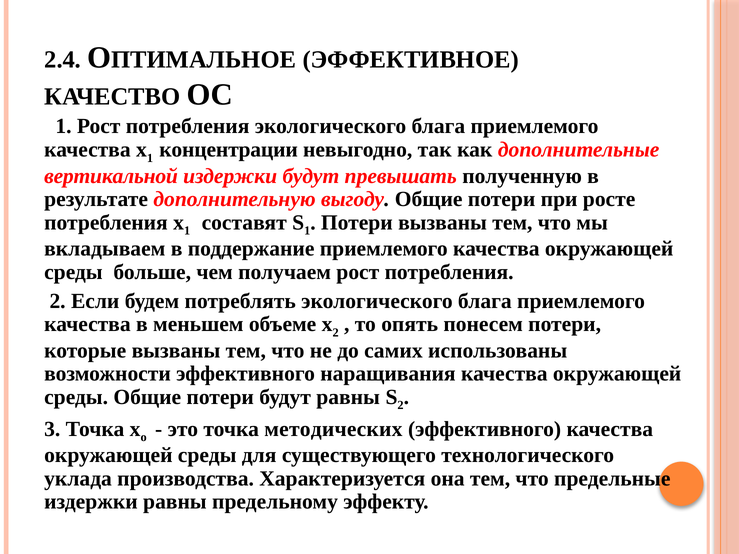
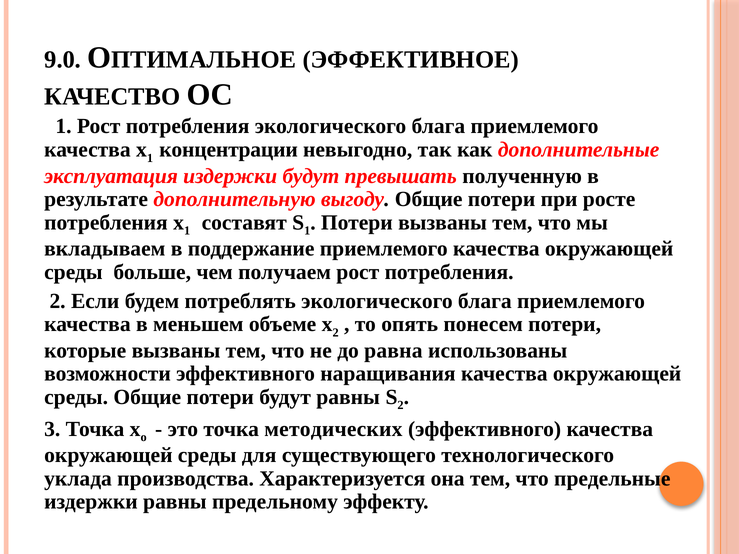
2.4: 2.4 -> 9.0 (63, 60)
вертикальной: вертикальной -> эксплуатация (111, 176)
самих: самих -> равна (393, 351)
